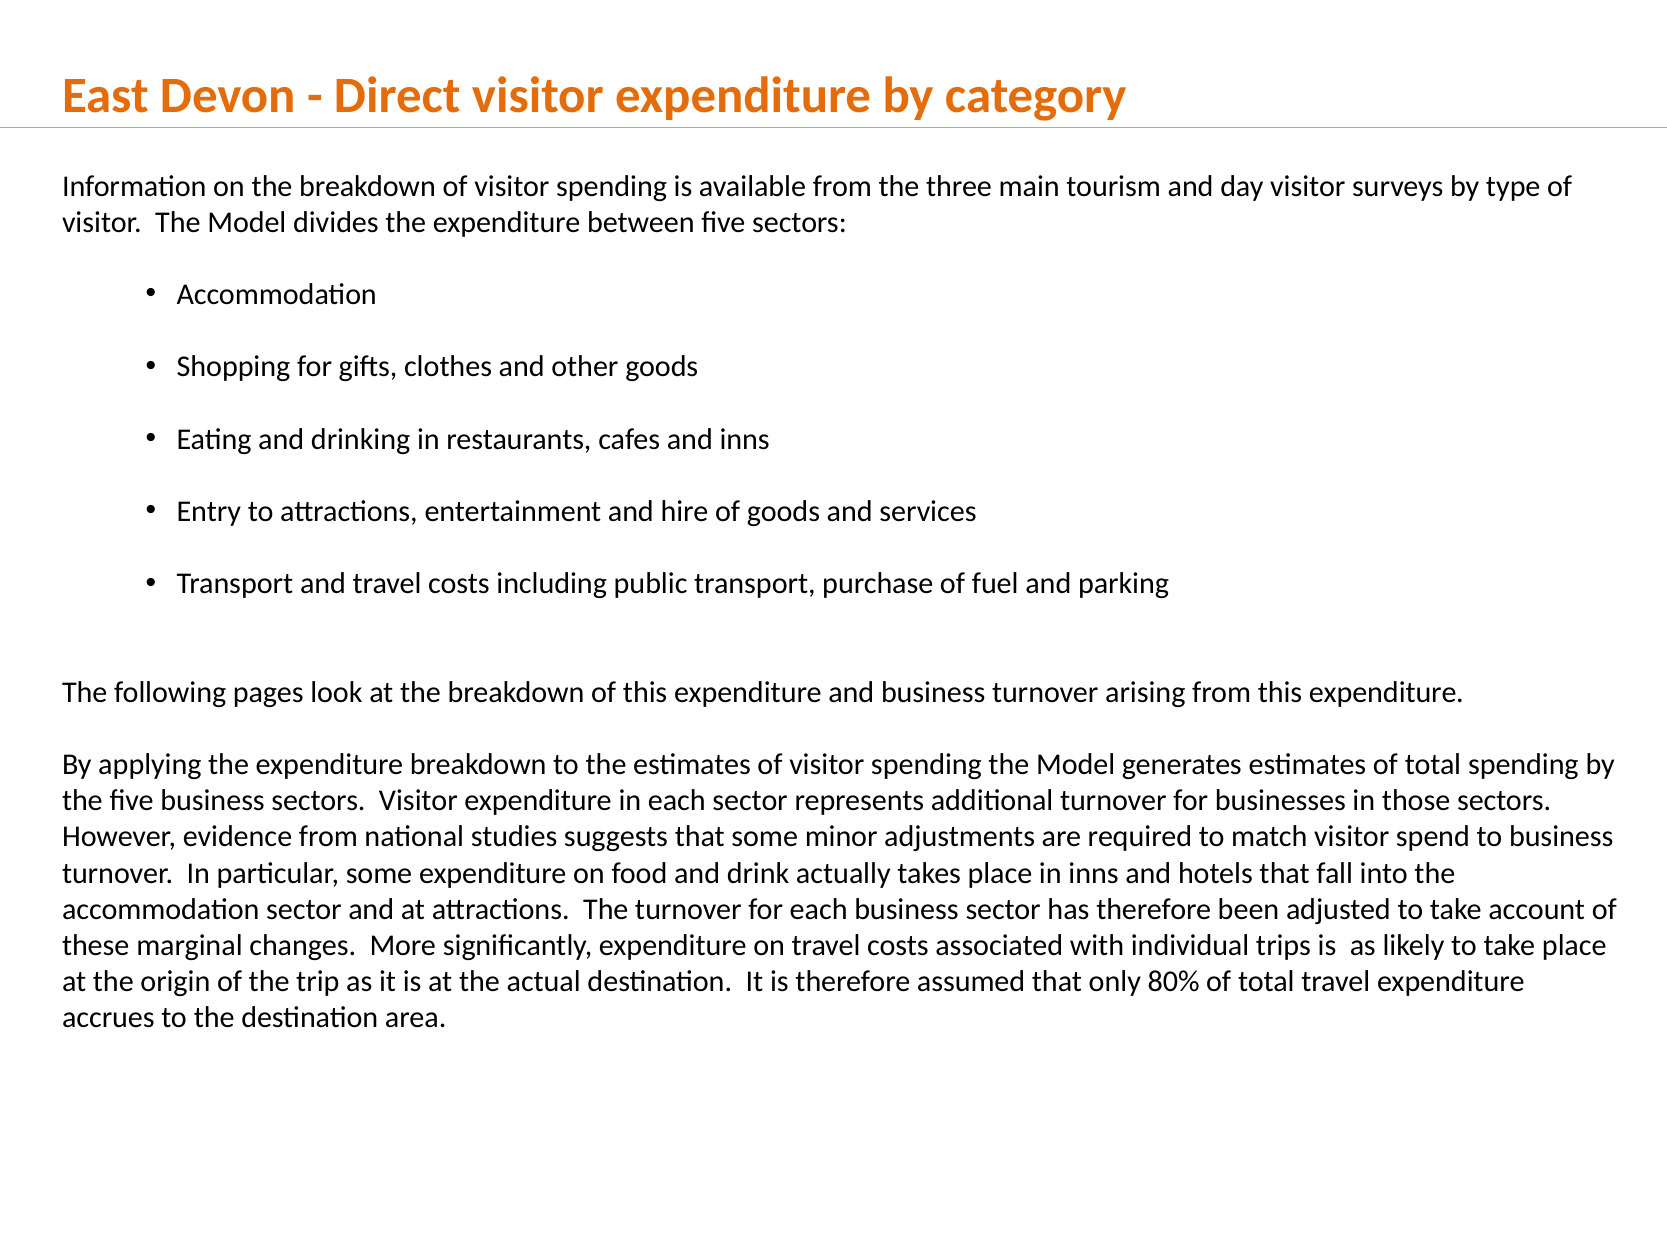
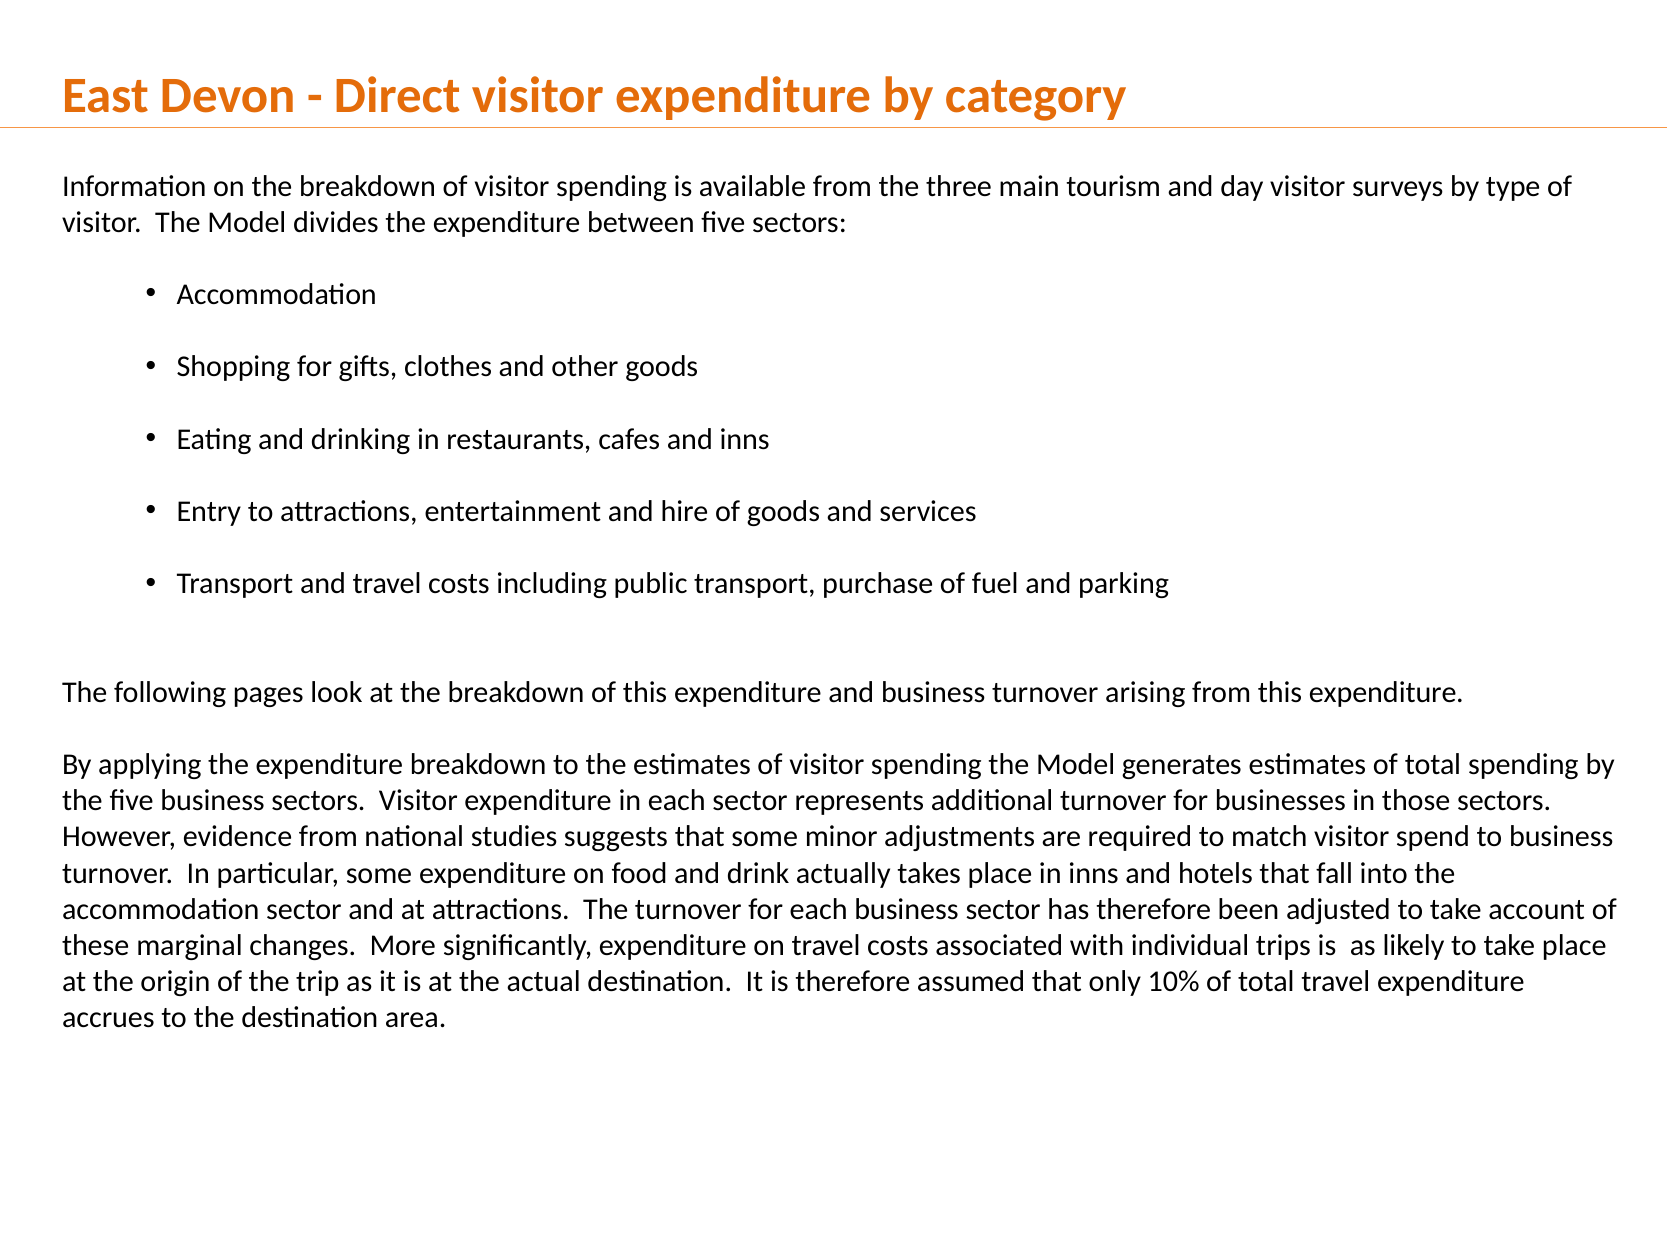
80%: 80% -> 10% (1174, 982)
